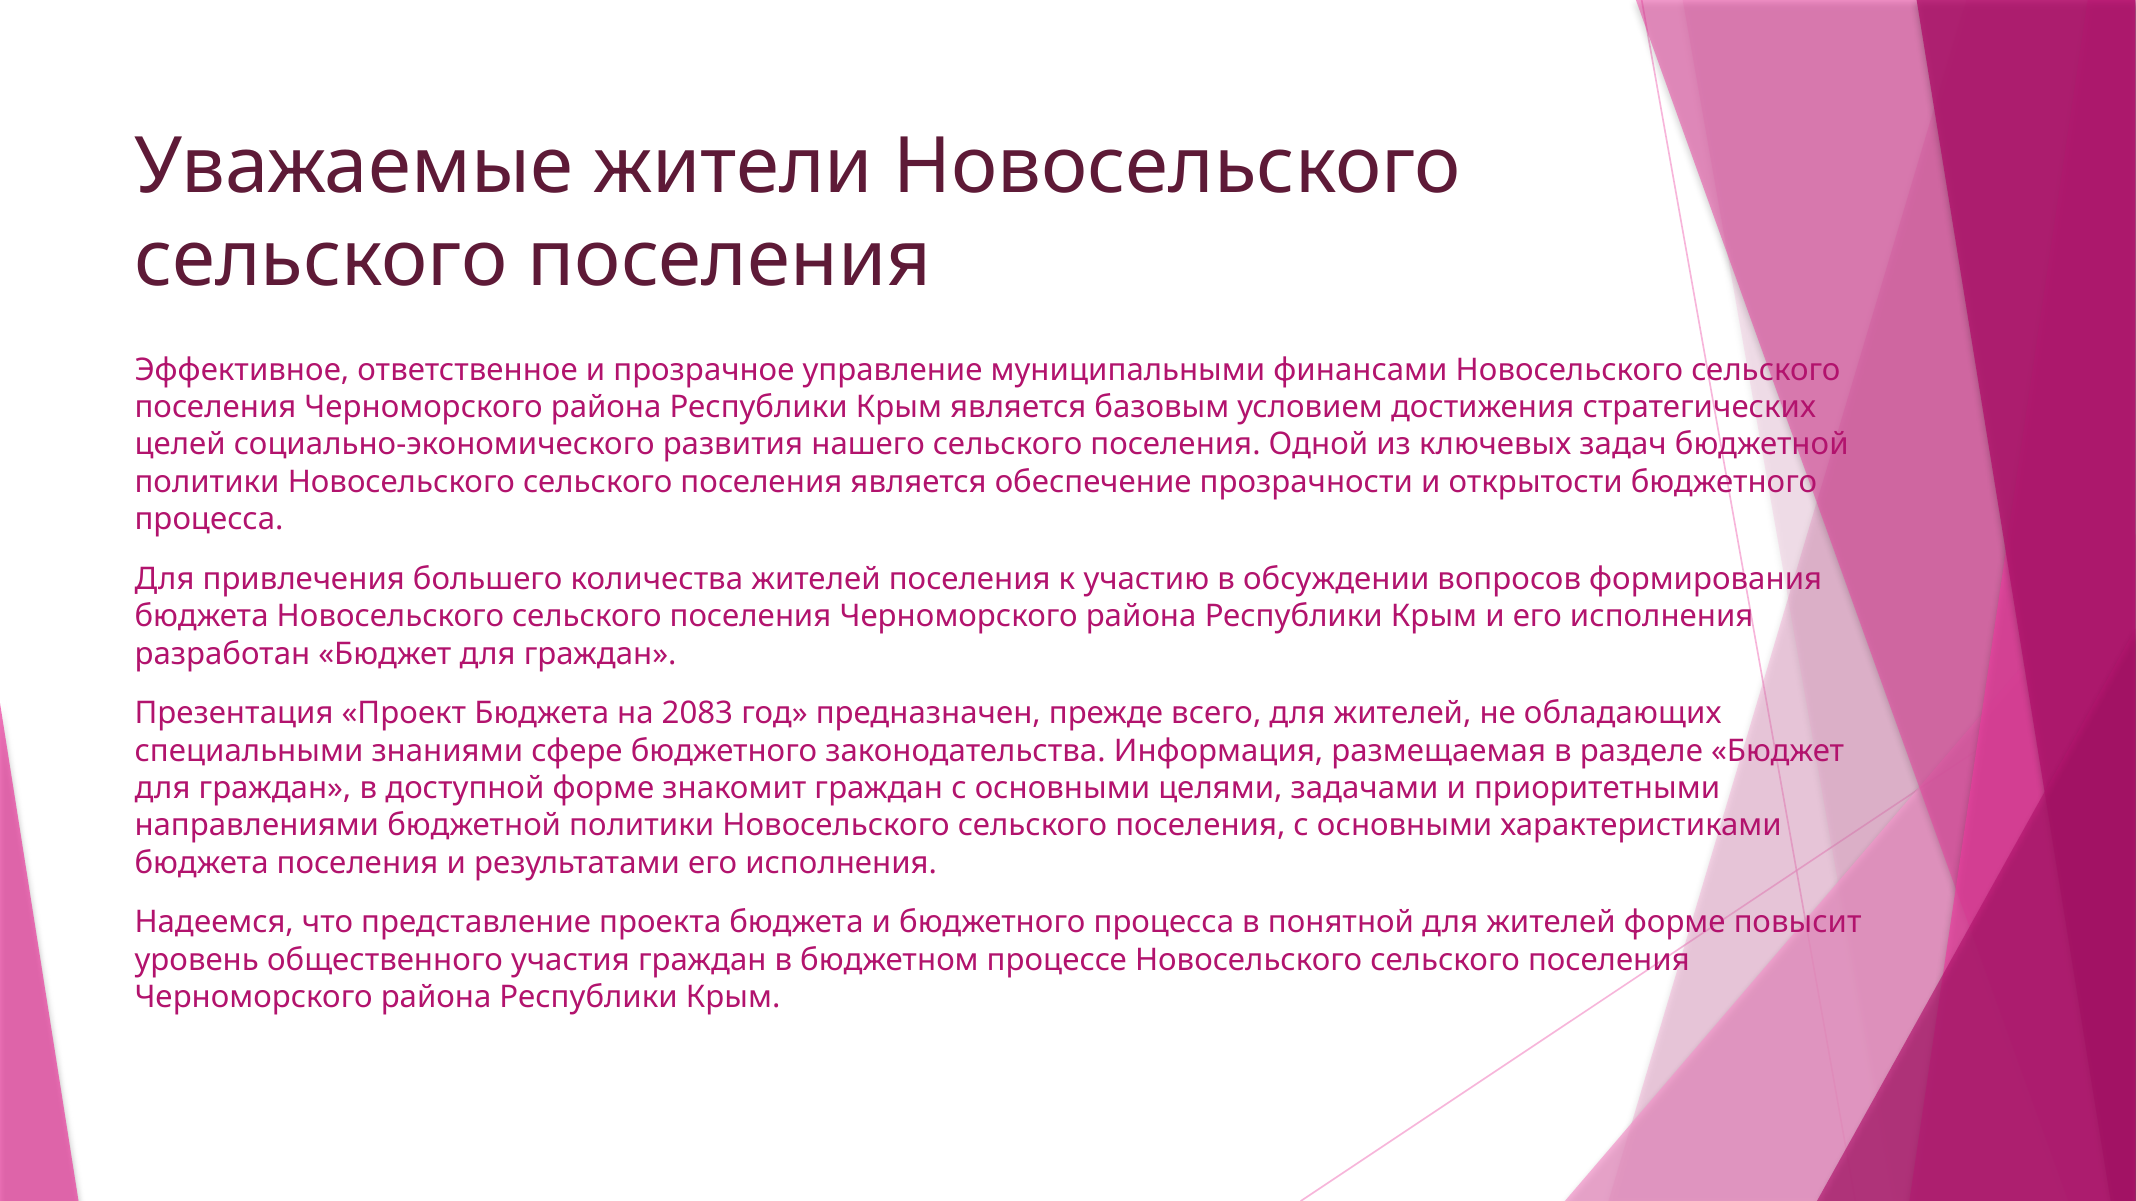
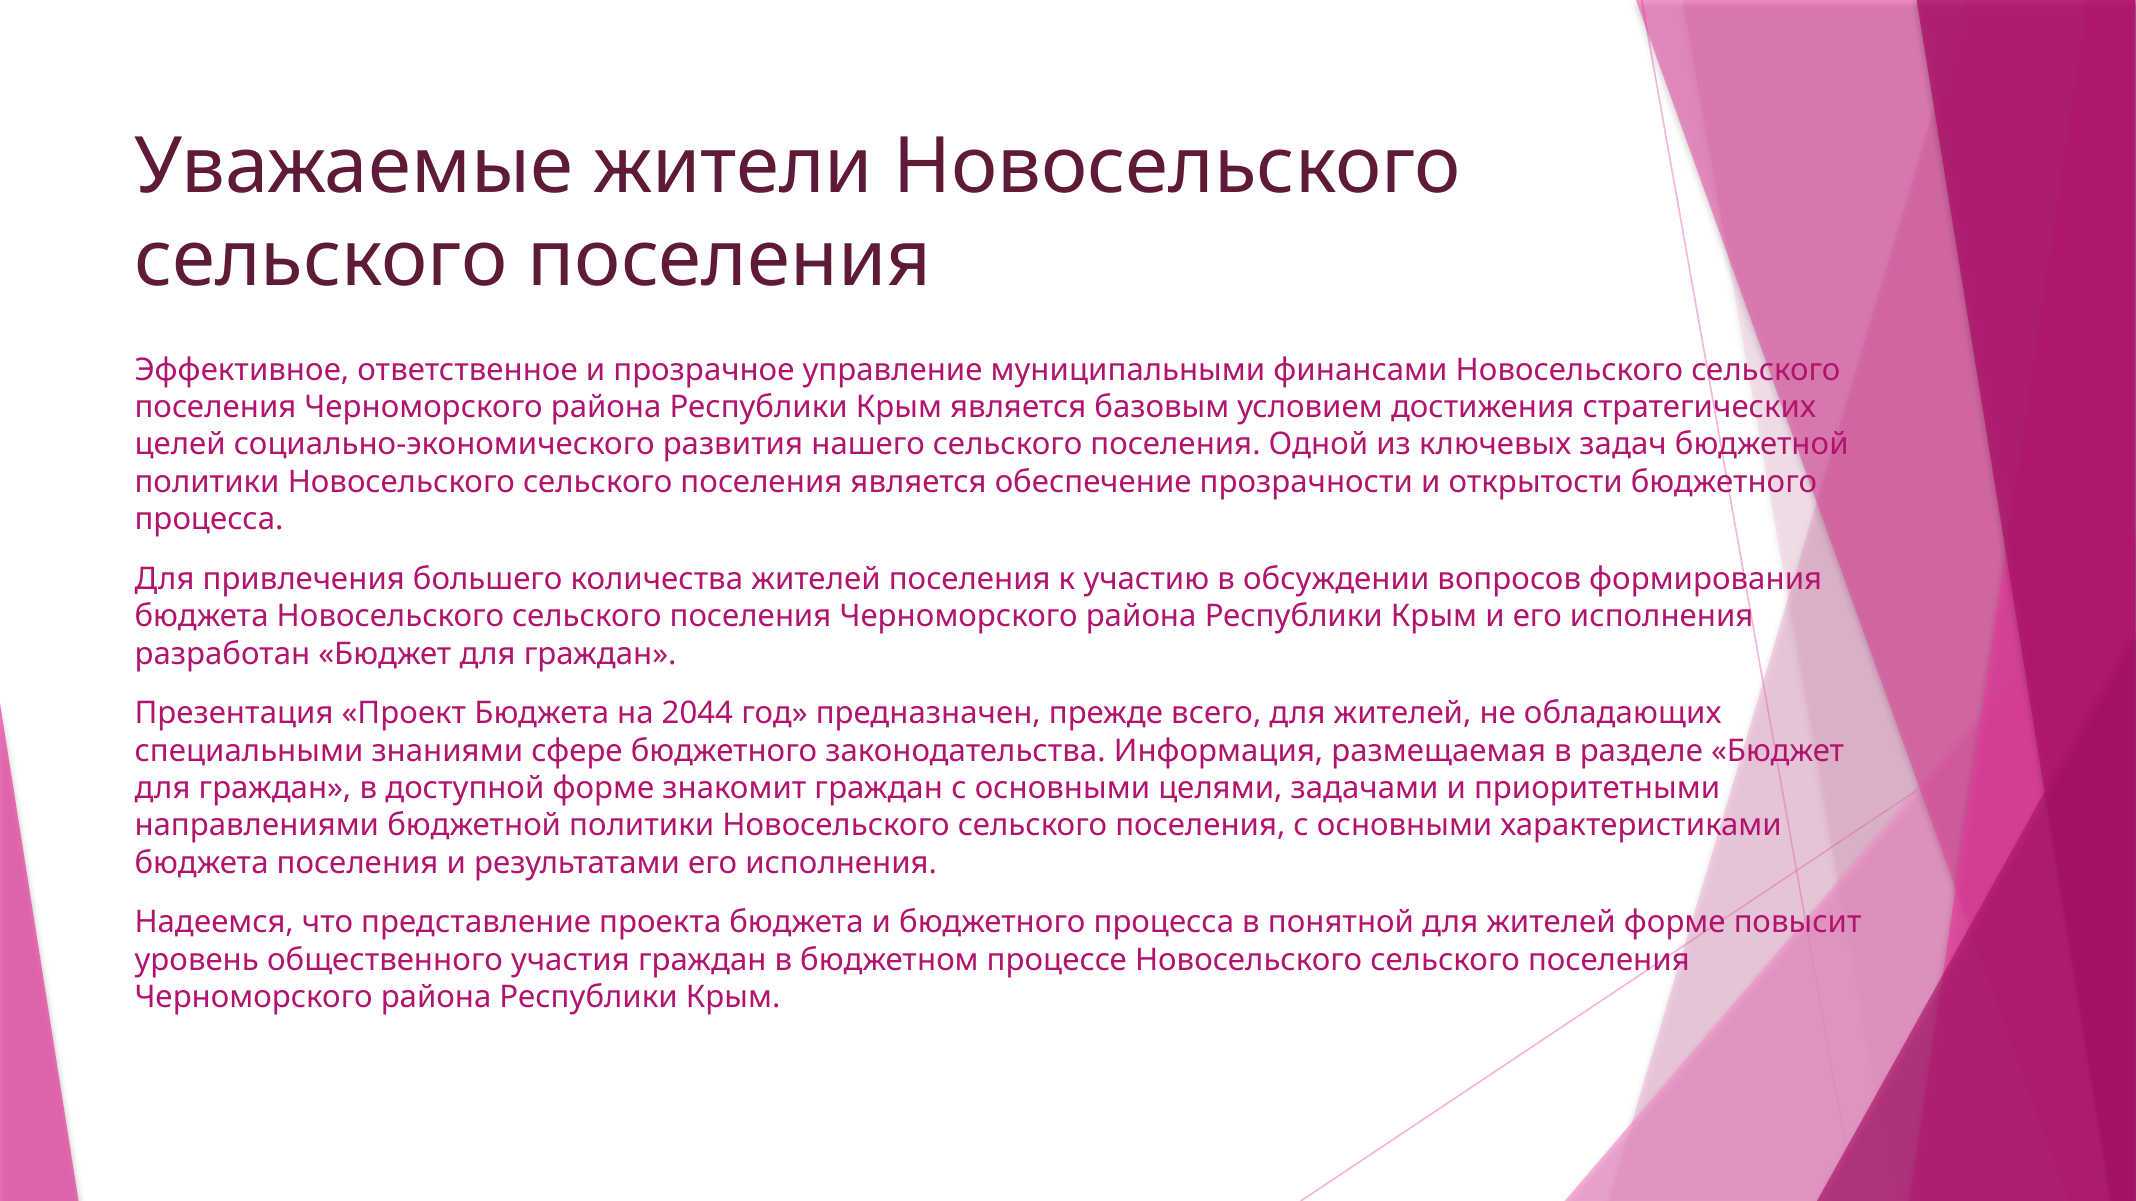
2083: 2083 -> 2044 (697, 714)
